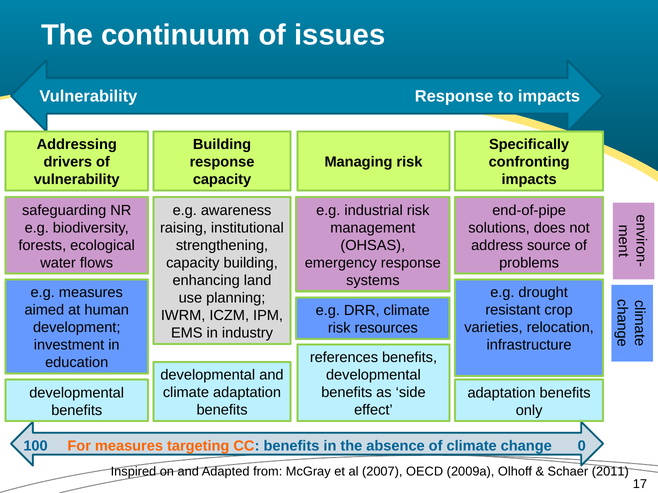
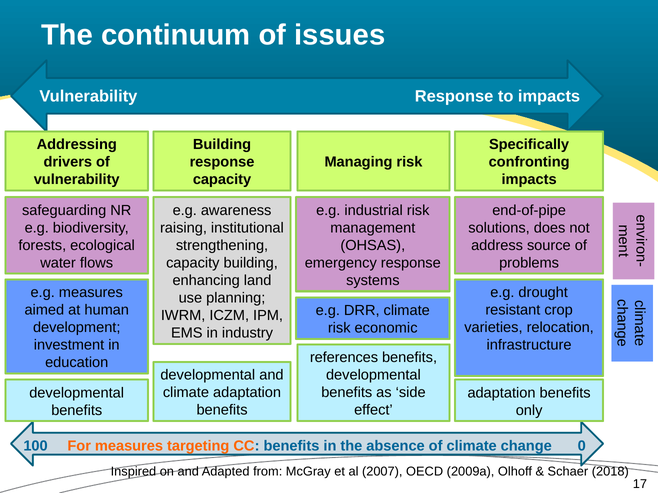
resources: resources -> economic (386, 328)
2011: 2011 -> 2018 (610, 472)
